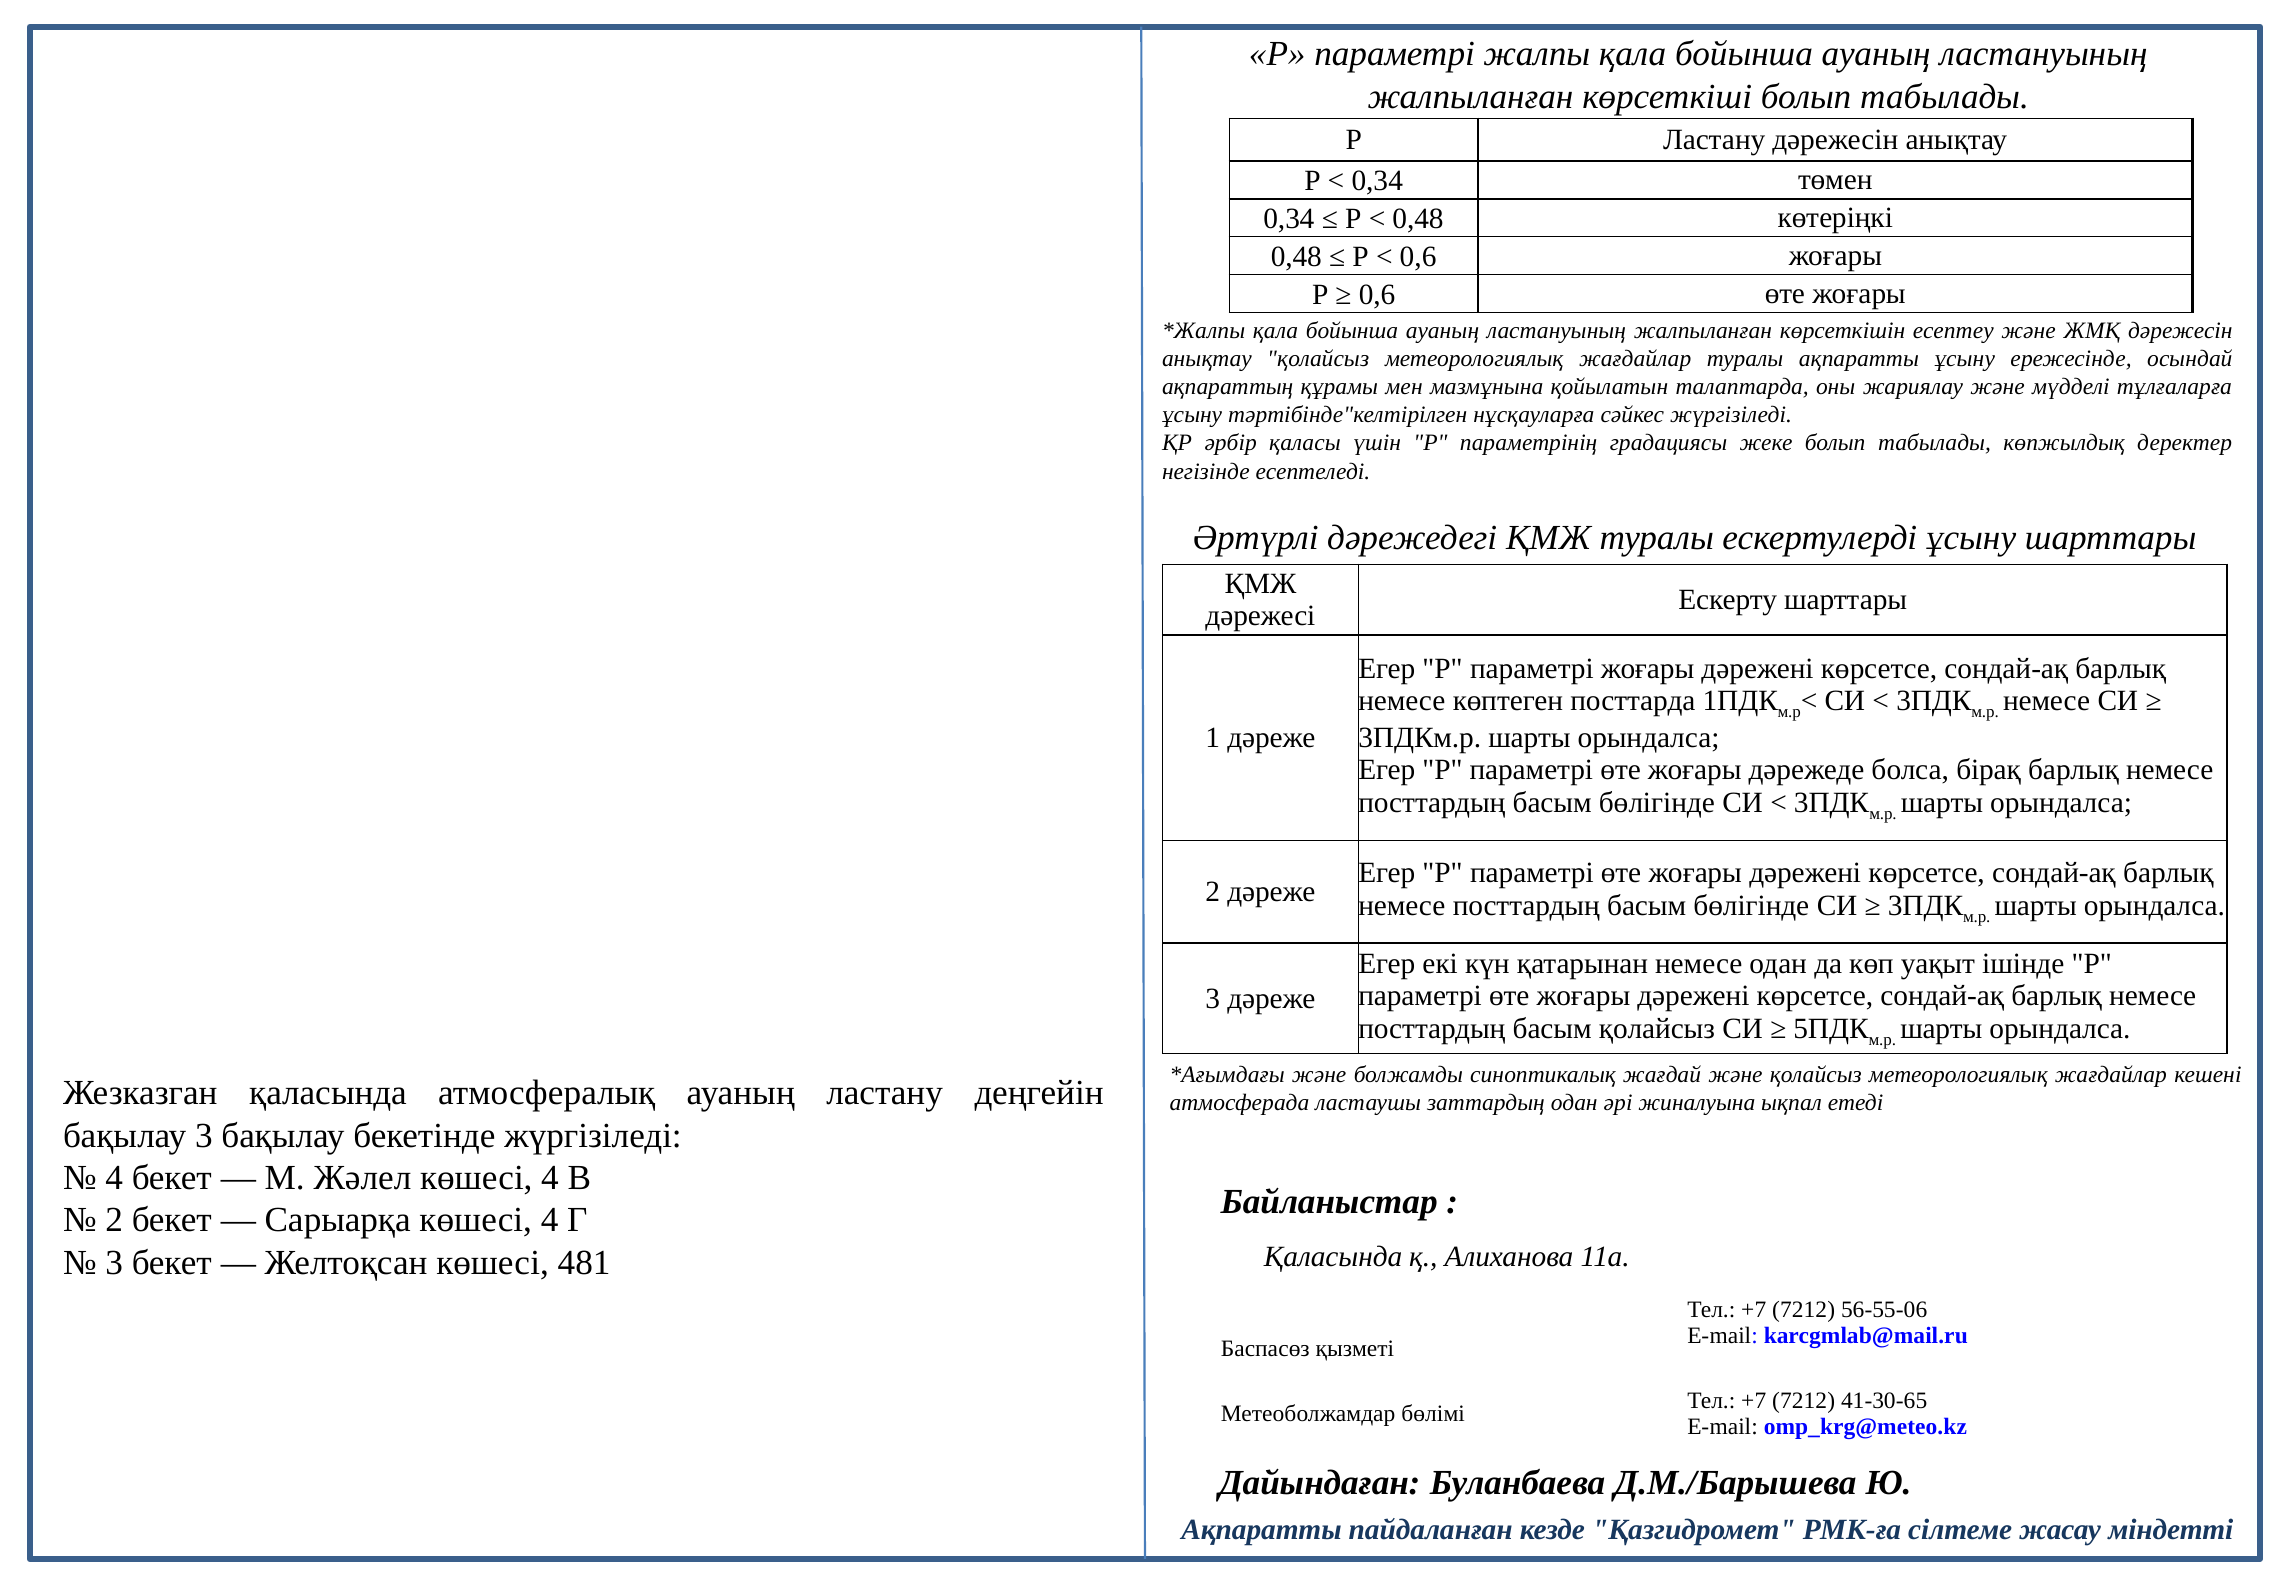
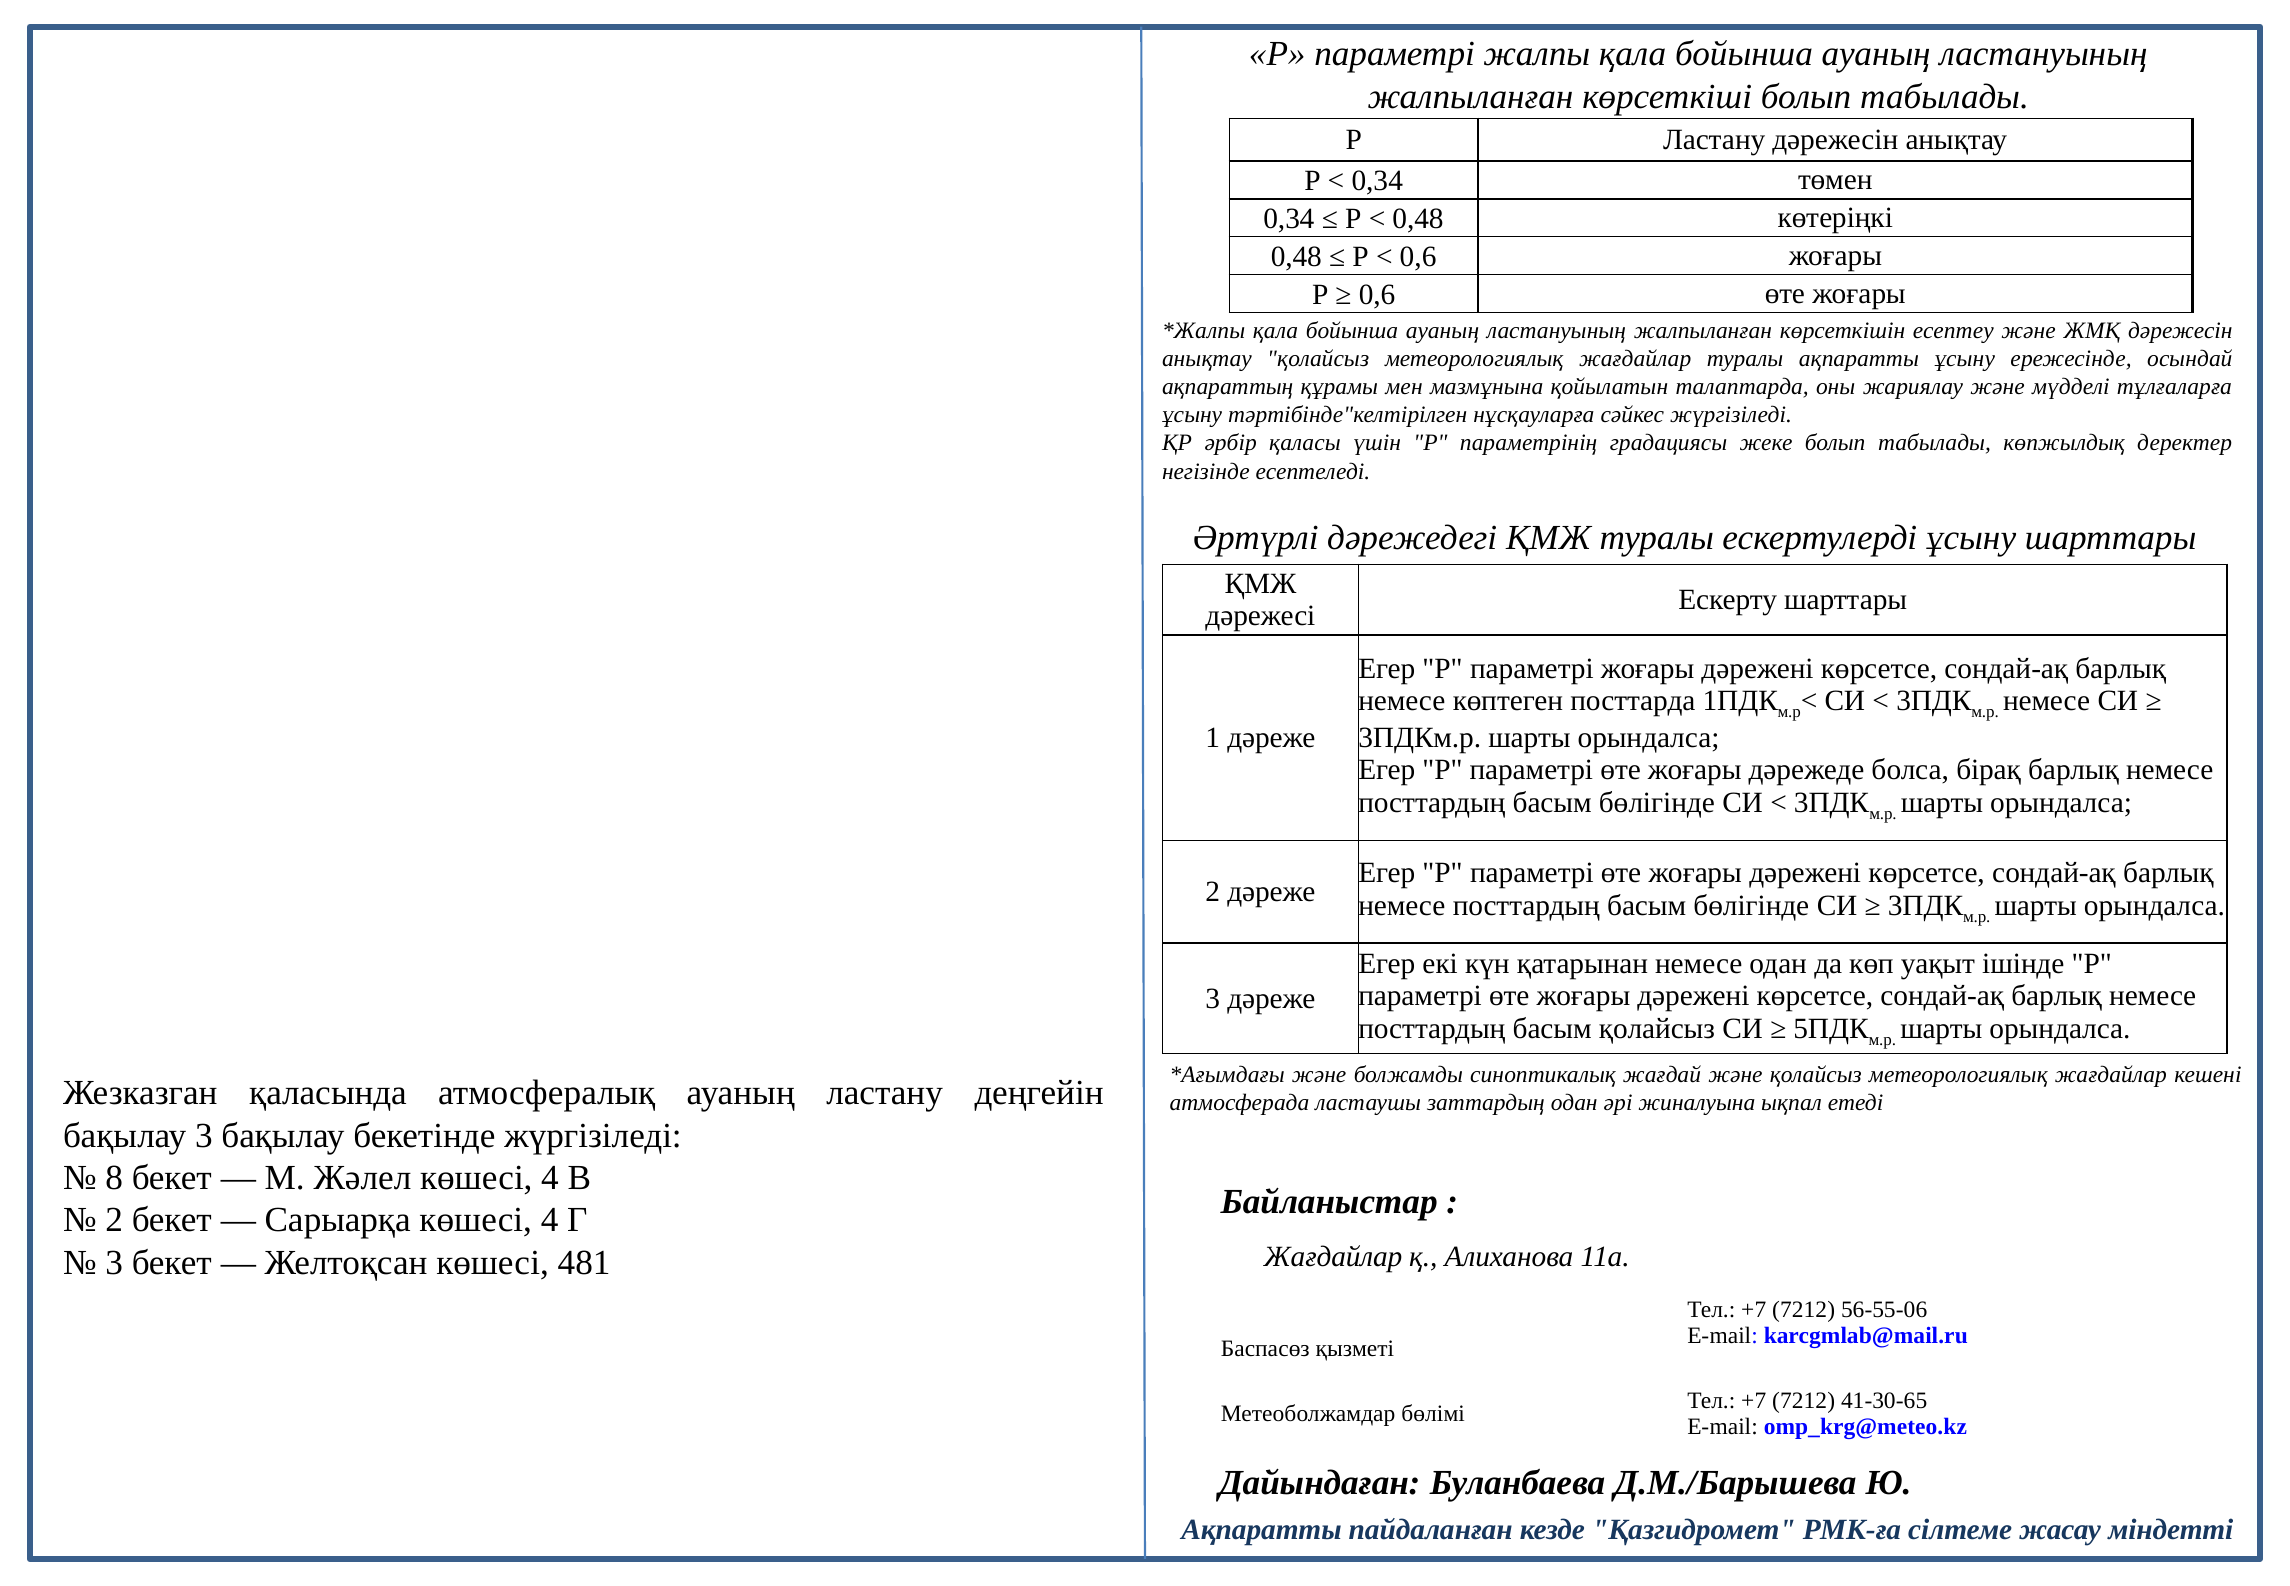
4: 4 -> 8 (114, 1177)
Қаласында: Қаласында -> Жағдайлар (1333, 1257)
